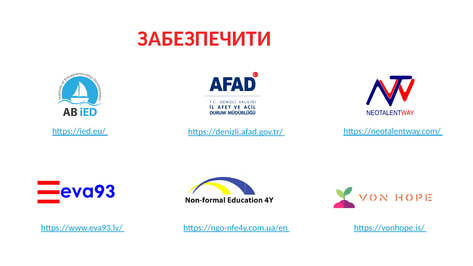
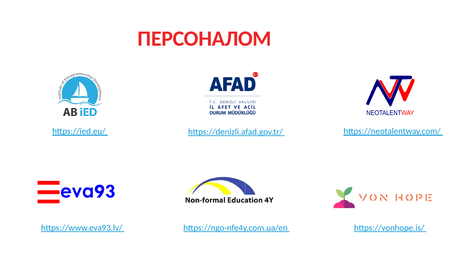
ЗАБЕЗПЕЧИТИ: ЗАБЕЗПЕЧИТИ -> ПЕРСОНАЛОМ (205, 39)
